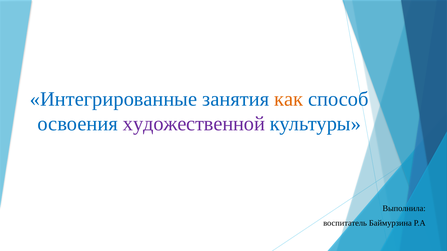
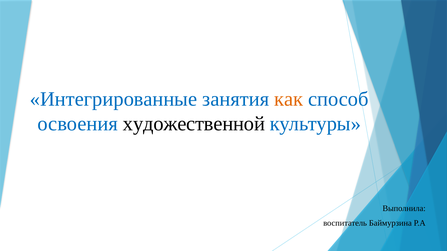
художественной colour: purple -> black (194, 124)
